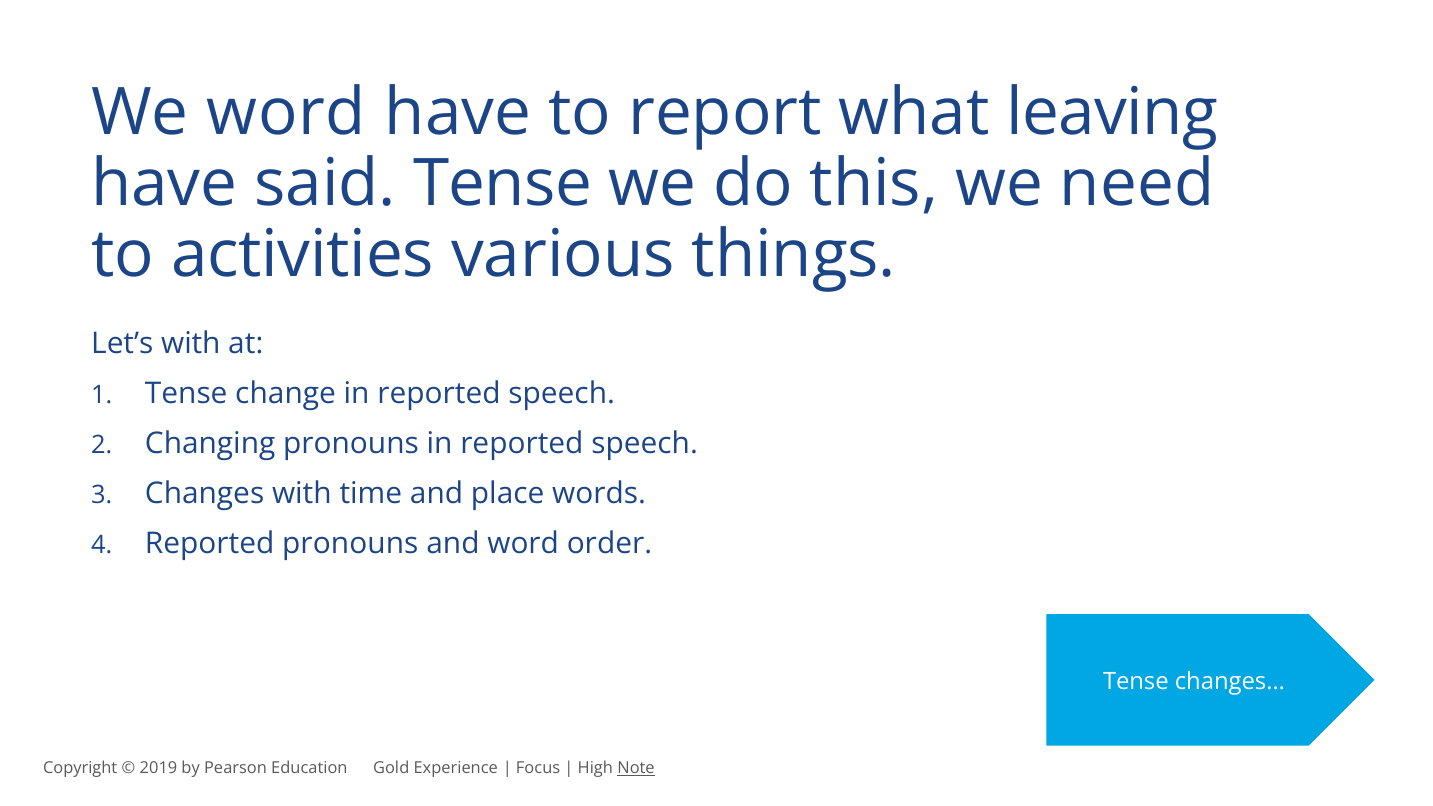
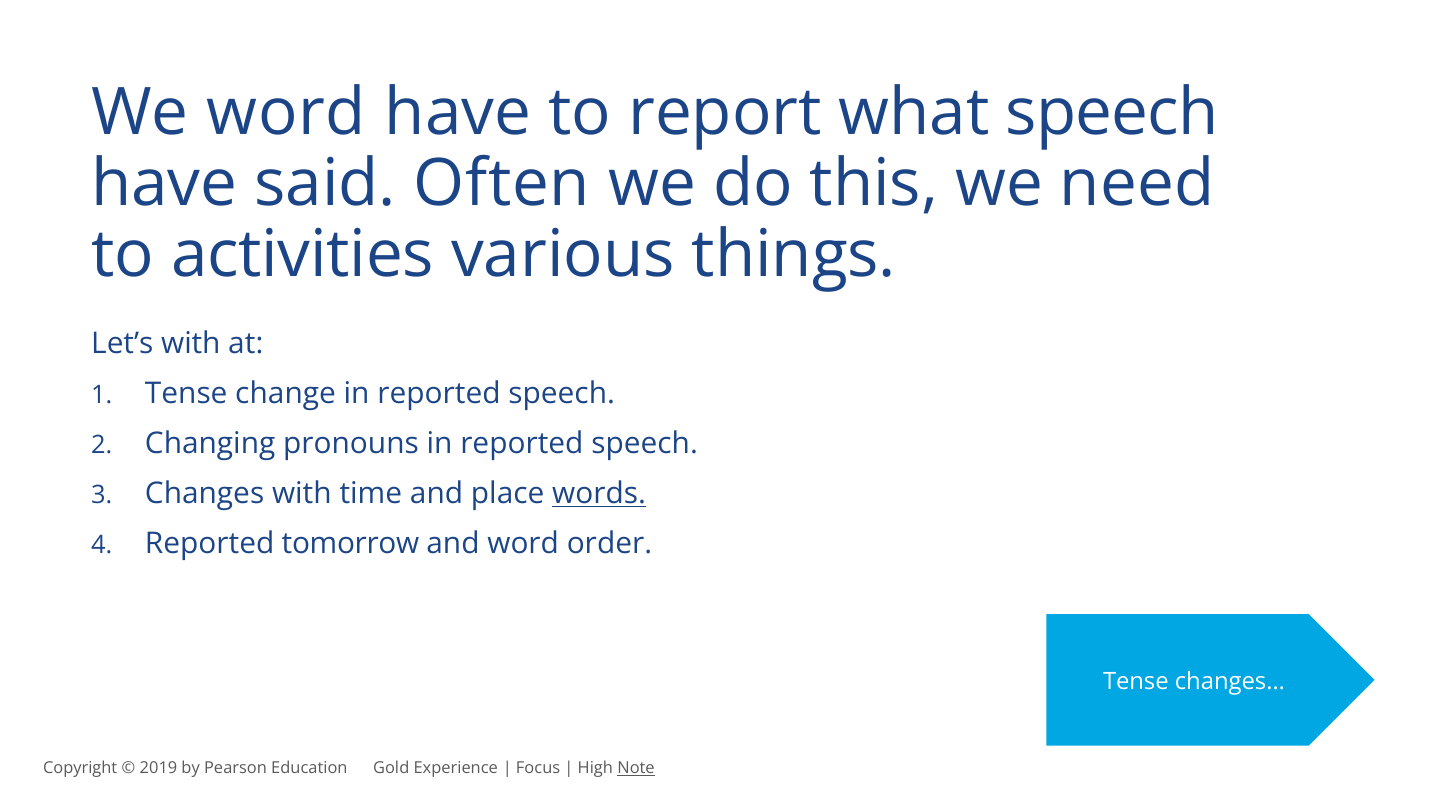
what leaving: leaving -> speech (1112, 113)
said Tense: Tense -> Often (502, 184)
words underline: none -> present (599, 494)
Reported pronouns: pronouns -> tomorrow (350, 544)
